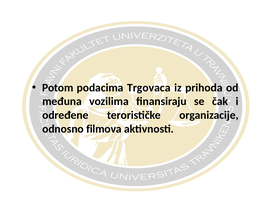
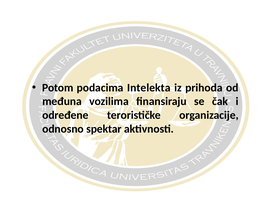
Trgovaca: Trgovaca -> Intelekta (149, 88)
filmova: filmova -> spektar (104, 129)
